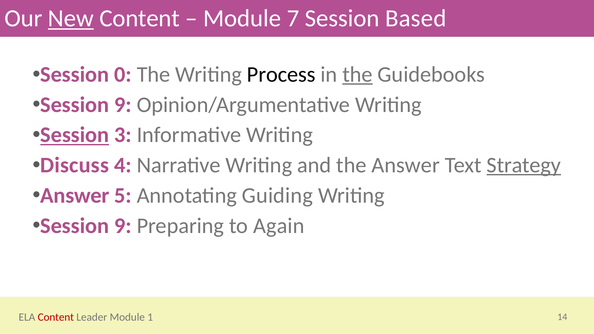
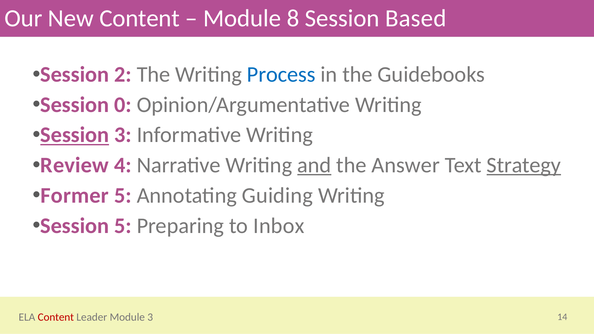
New underline: present -> none (71, 18)
7: 7 -> 8 (293, 18)
0: 0 -> 2 (123, 75)
Process colour: black -> blue (281, 75)
the underline: present -> none (357, 75)
9: 9 -> 0 (123, 105)
Discuss: Discuss -> Review (75, 165)
and underline: none -> present (314, 165)
Answer: Answer -> Former (75, 196)
9: 9 -> 5 (123, 226)
Again: Again -> Inbox (279, 226)
Module 1: 1 -> 3 (150, 317)
